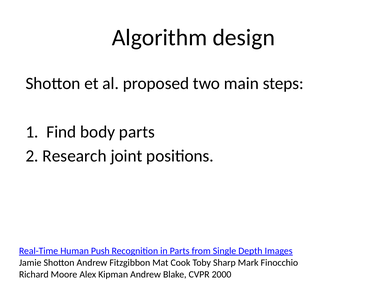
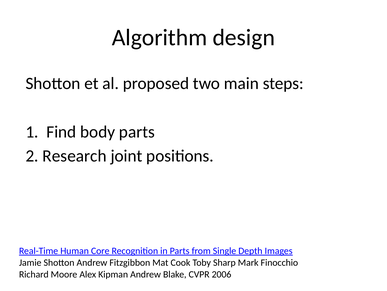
Push: Push -> Core (100, 250)
2000: 2000 -> 2006 (222, 274)
